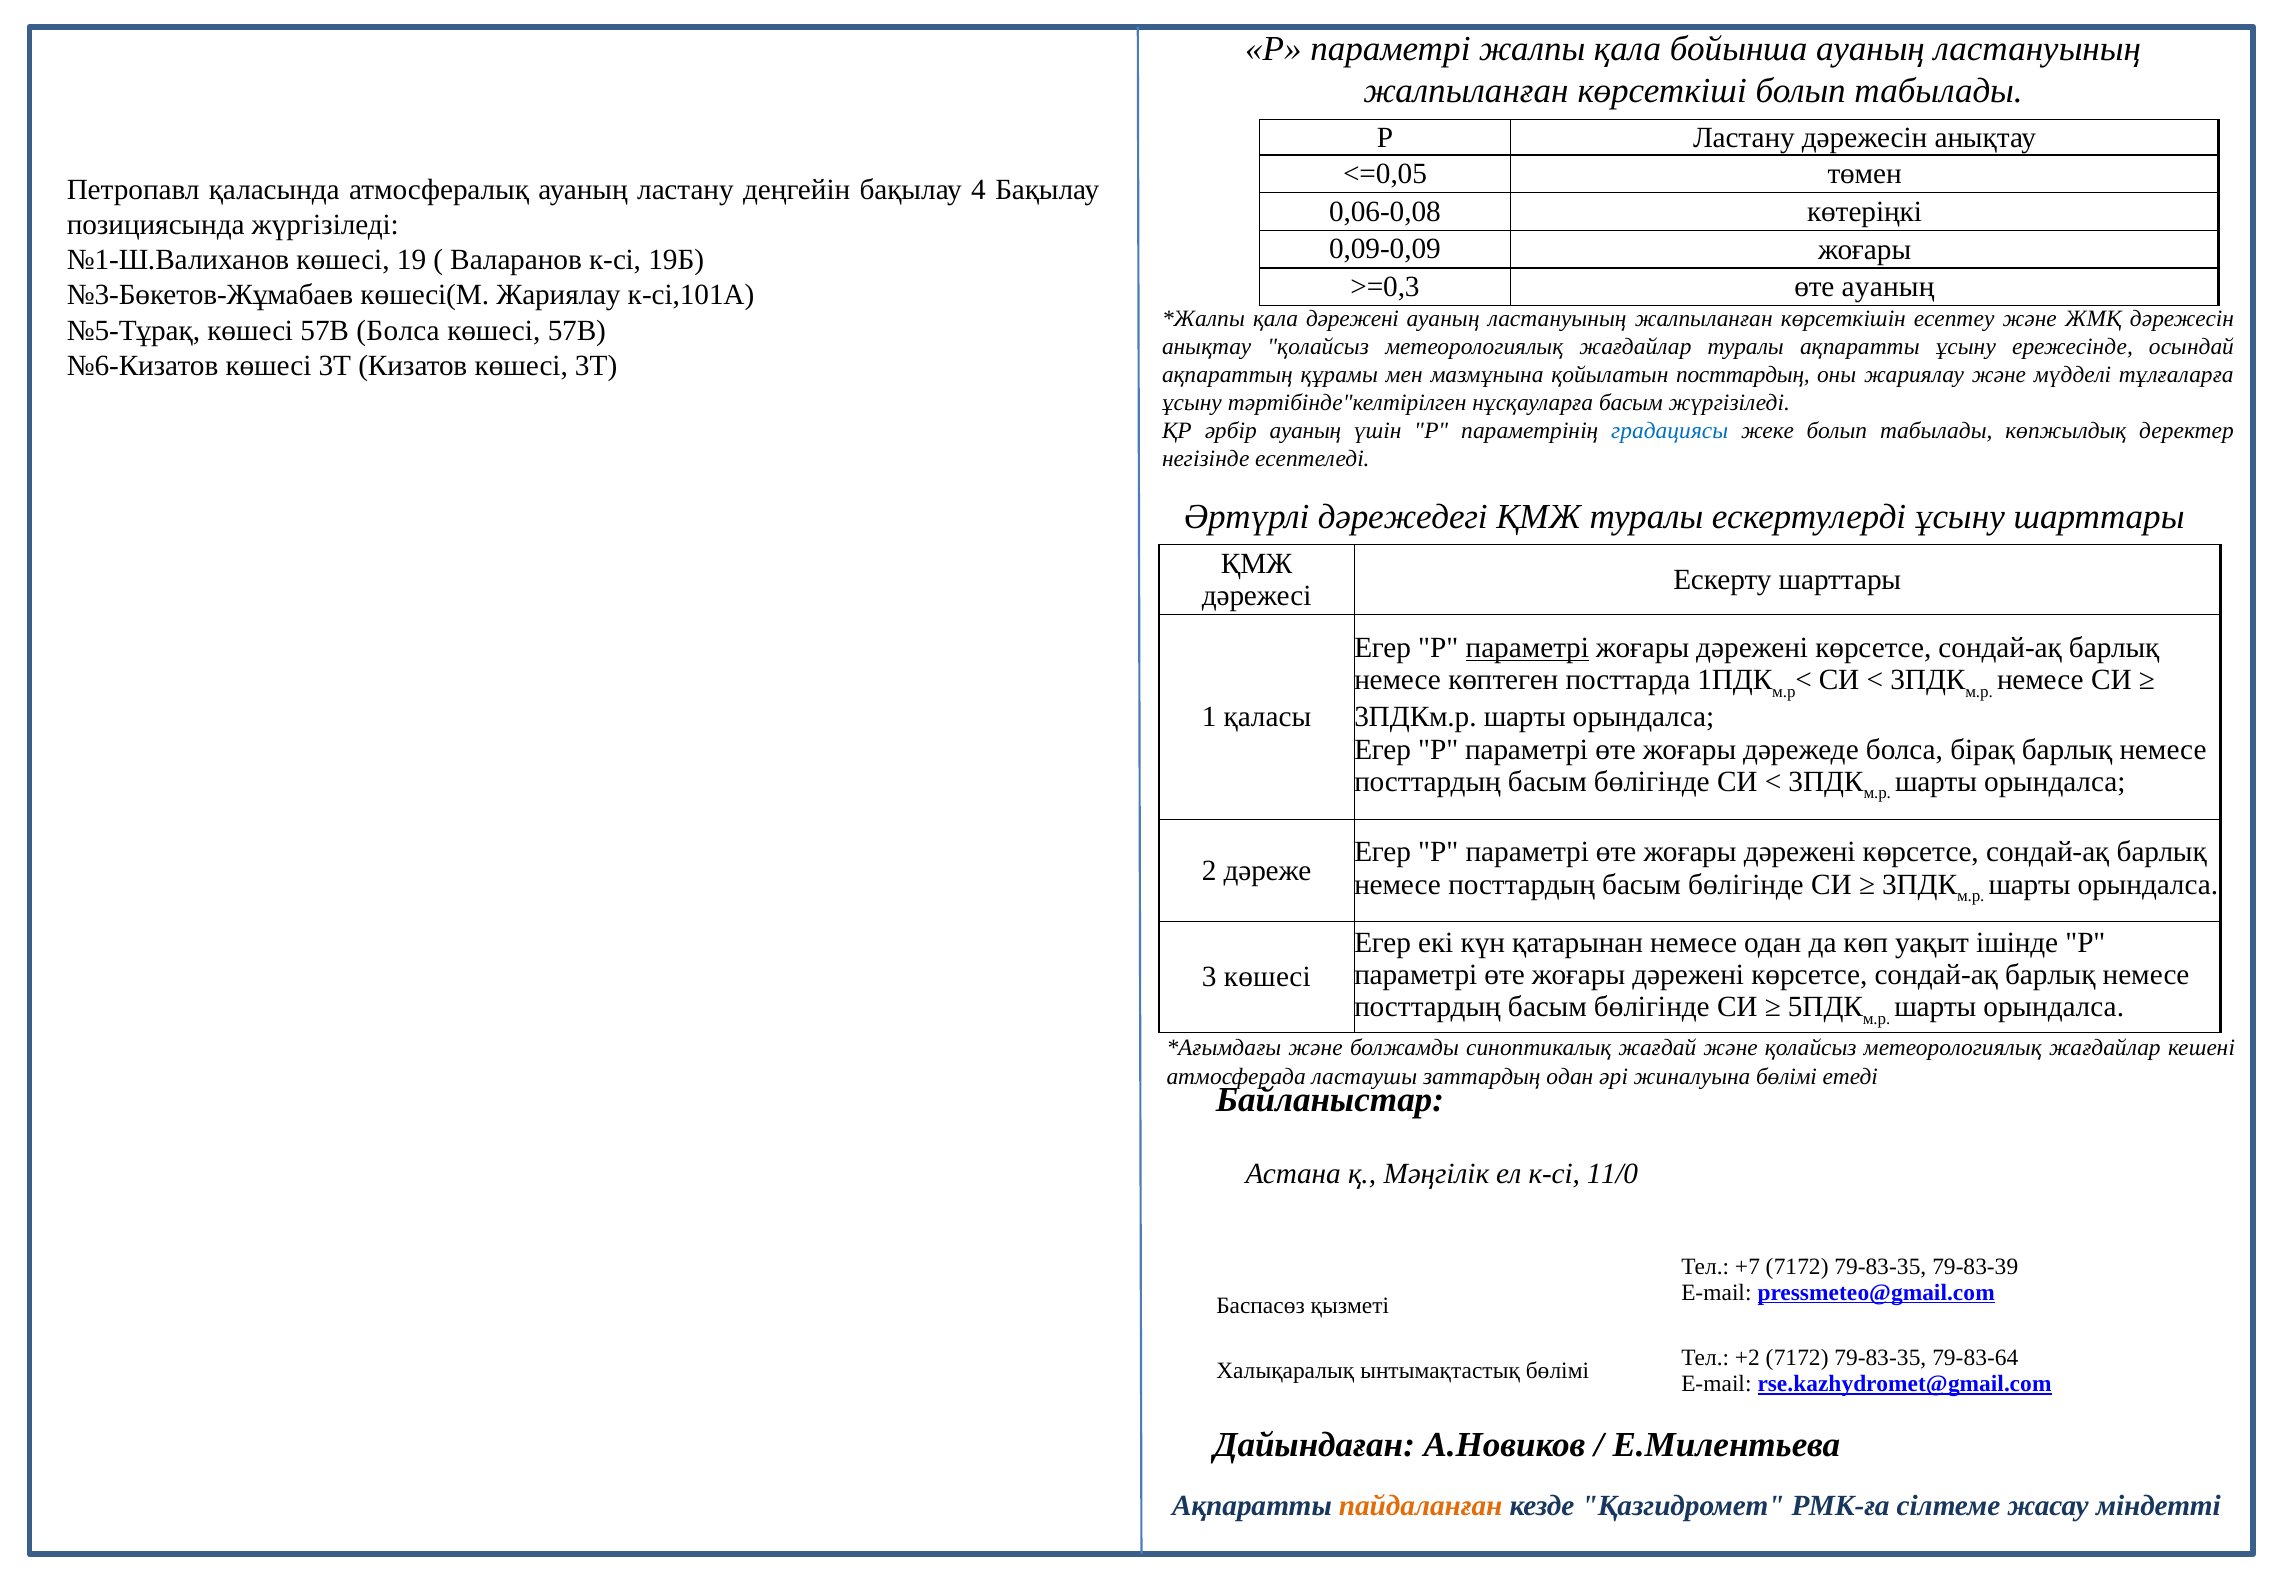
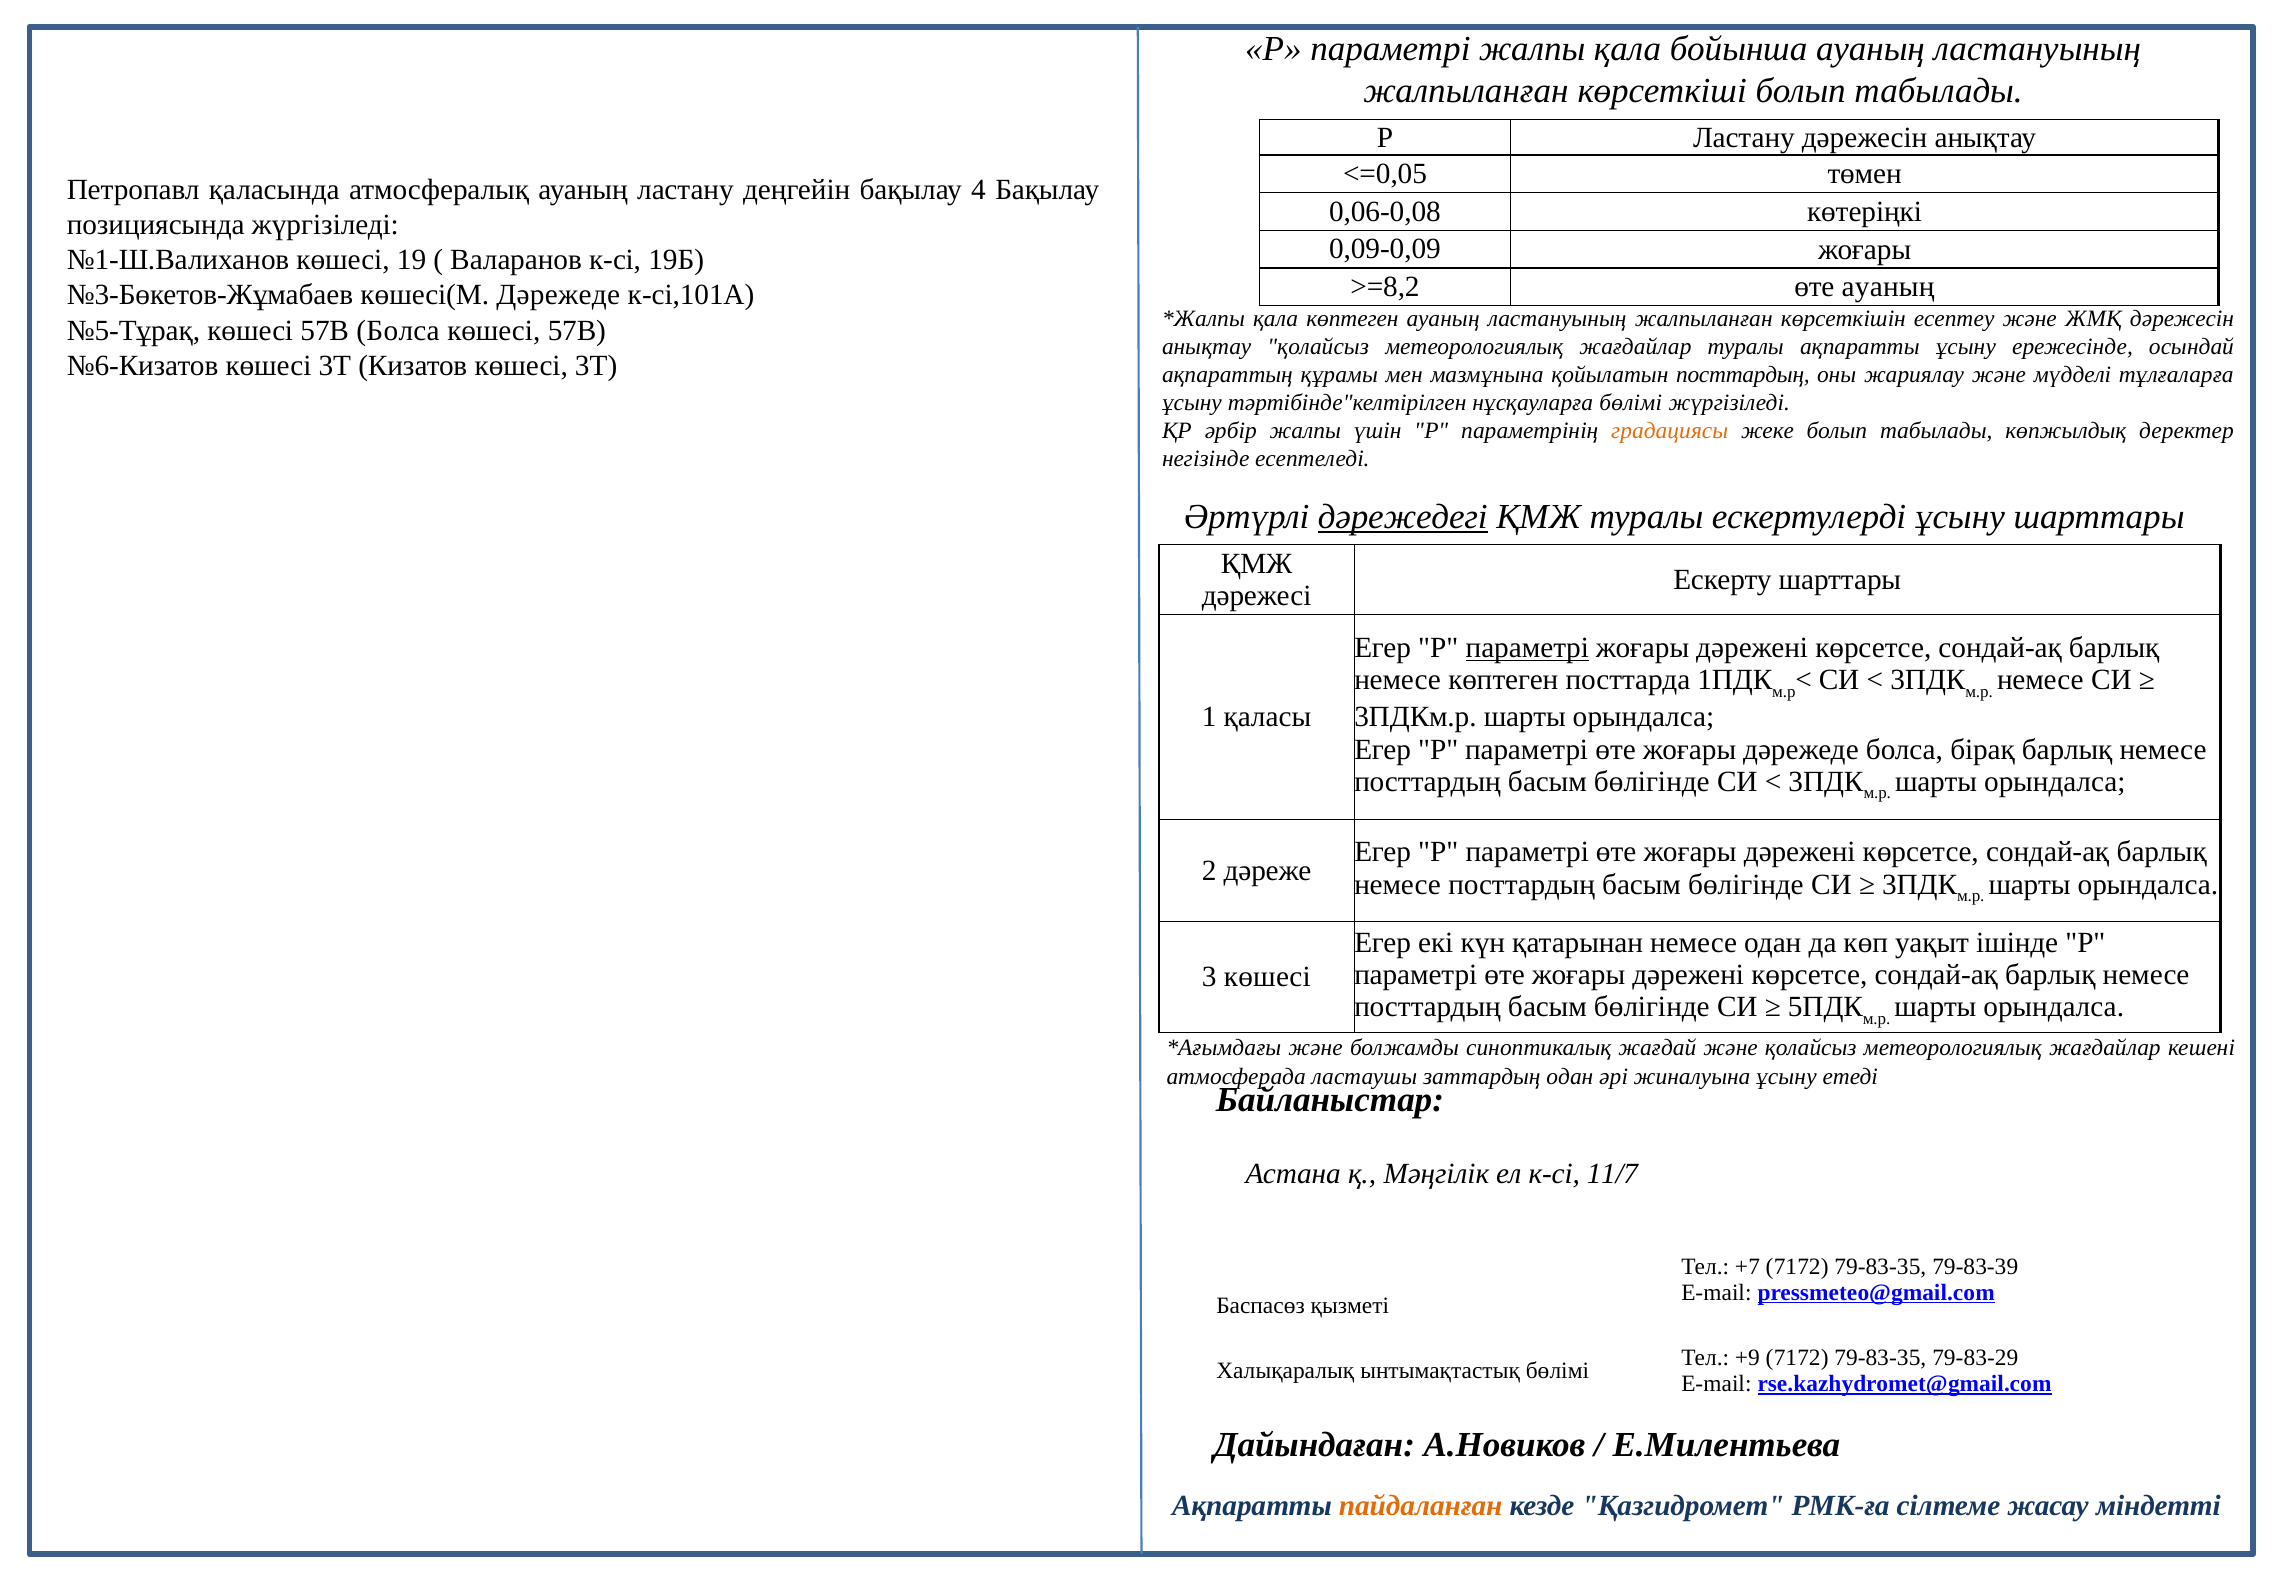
>=0,3: >=0,3 -> >=8,2 (1385, 287)
көшесі(М Жариялау: Жариялау -> Дәрежеде (558, 295)
қала дәрежені: дәрежені -> көптеген (1352, 319)
нұсқауларға басым: басым -> бөлімі (1631, 403)
әрбір ауаның: ауаның -> жалпы (1305, 431)
градациясы colour: blue -> orange (1670, 431)
дәрежедегі underline: none -> present (1403, 517)
жиналуына бөлімі: бөлімі -> ұсыну (1786, 1076)
11/0: 11/0 -> 11/7 (1612, 1174)
+2: +2 -> +9 (1747, 1357)
79-83-64: 79-83-64 -> 79-83-29 (1975, 1357)
